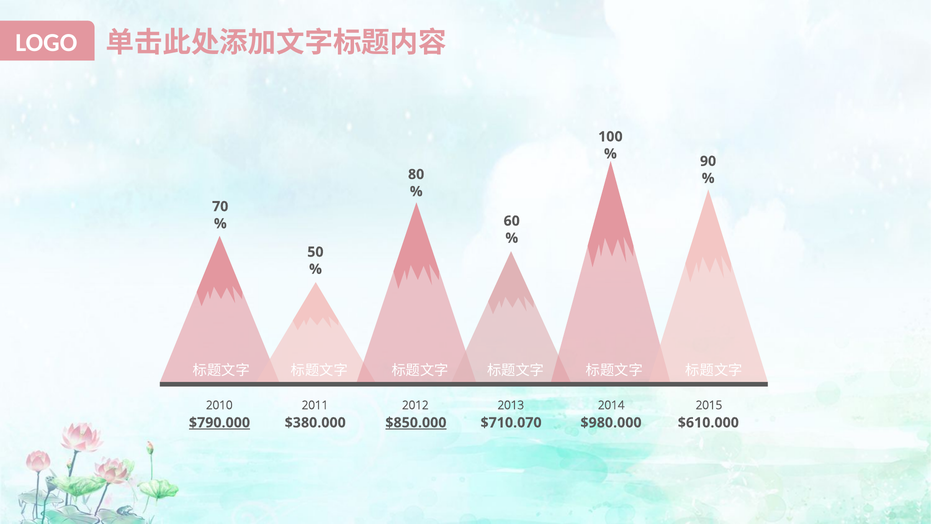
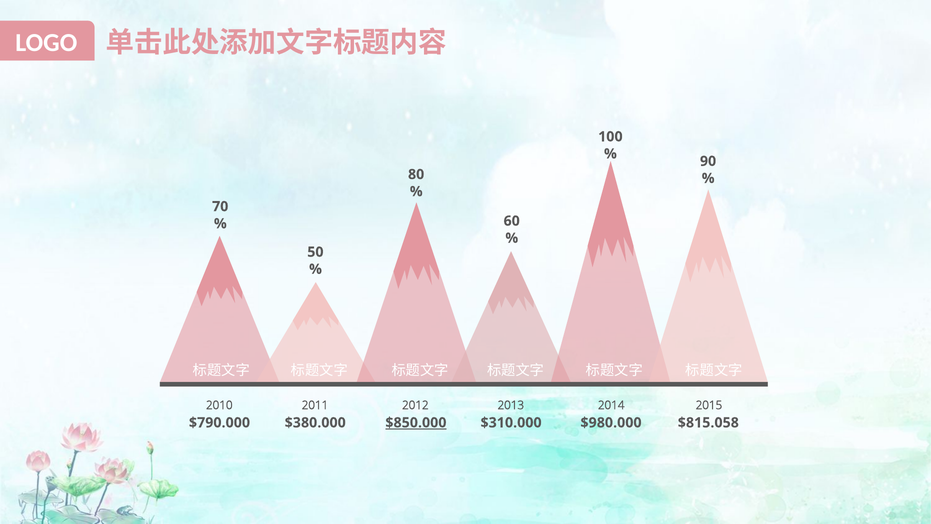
$790.000 underline: present -> none (219, 422)
$710.070: $710.070 -> $310.000 (511, 422)
$610.000: $610.000 -> $815.058 (708, 422)
